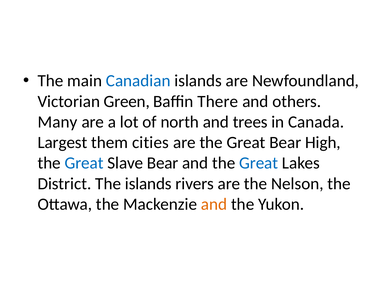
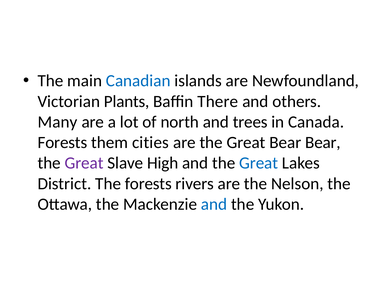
Green: Green -> Plants (127, 101)
Largest: Largest -> Forests (62, 142)
Bear High: High -> Bear (323, 142)
Great colour: blue -> purple (84, 163)
Slave Bear: Bear -> High (163, 163)
The islands: islands -> forests (148, 183)
and colour: orange -> blue (214, 204)
